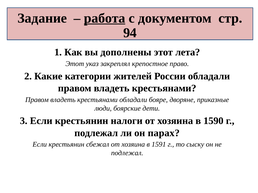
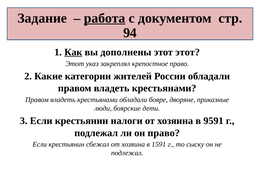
Как underline: none -> present (73, 52)
лета: лета -> этот (188, 52)
1590: 1590 -> 9591 (213, 121)
он парах: парах -> право (164, 133)
